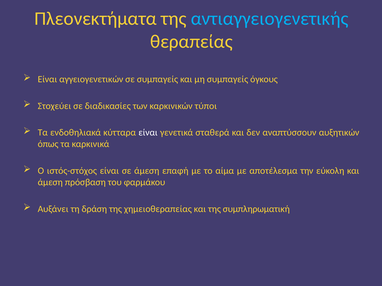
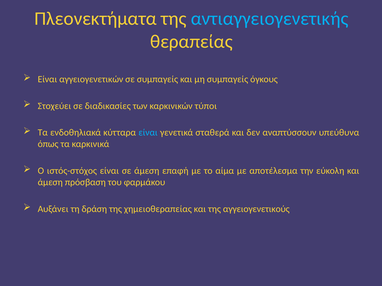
είναι colour: white -> light blue (148, 133)
αυξητικών: αυξητικών -> υπεύθυνα (339, 133)
συμπληρωματική: συμπληρωματική -> αγγειογενετικούς (256, 209)
